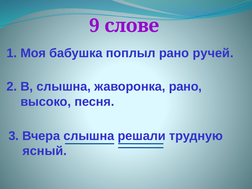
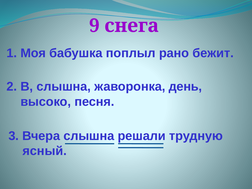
слове: слове -> снега (132, 26)
ручей: ручей -> бежит (213, 53)
жаворонка рано: рано -> день (185, 87)
